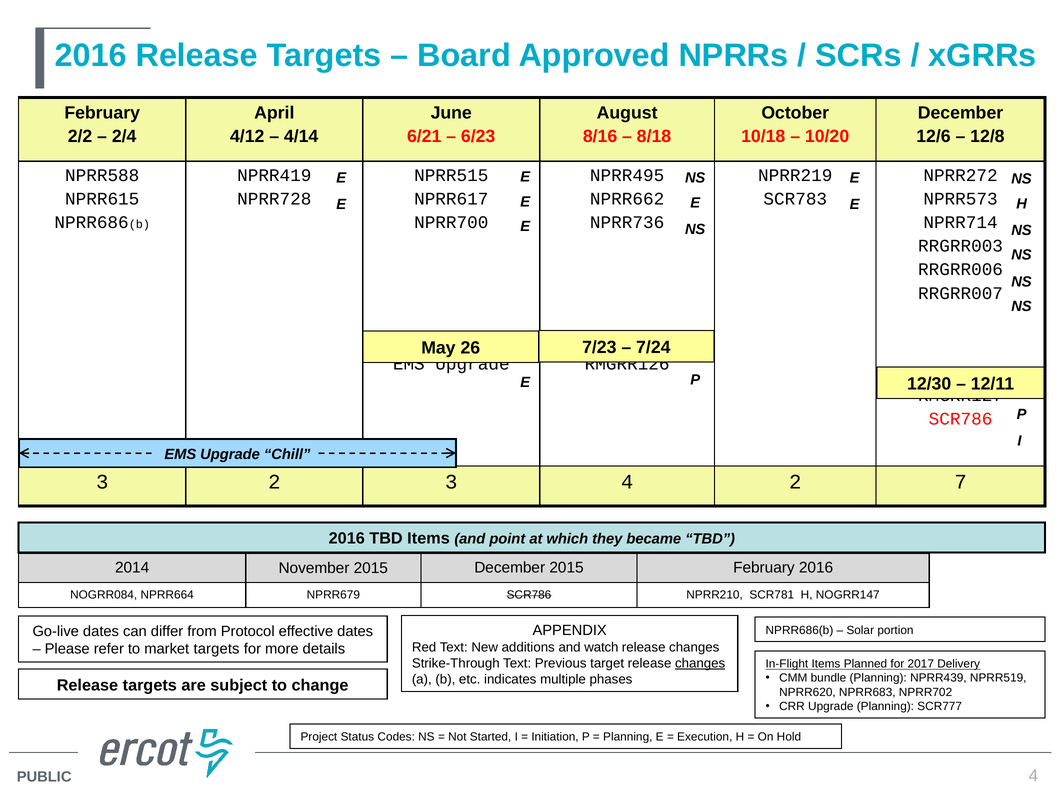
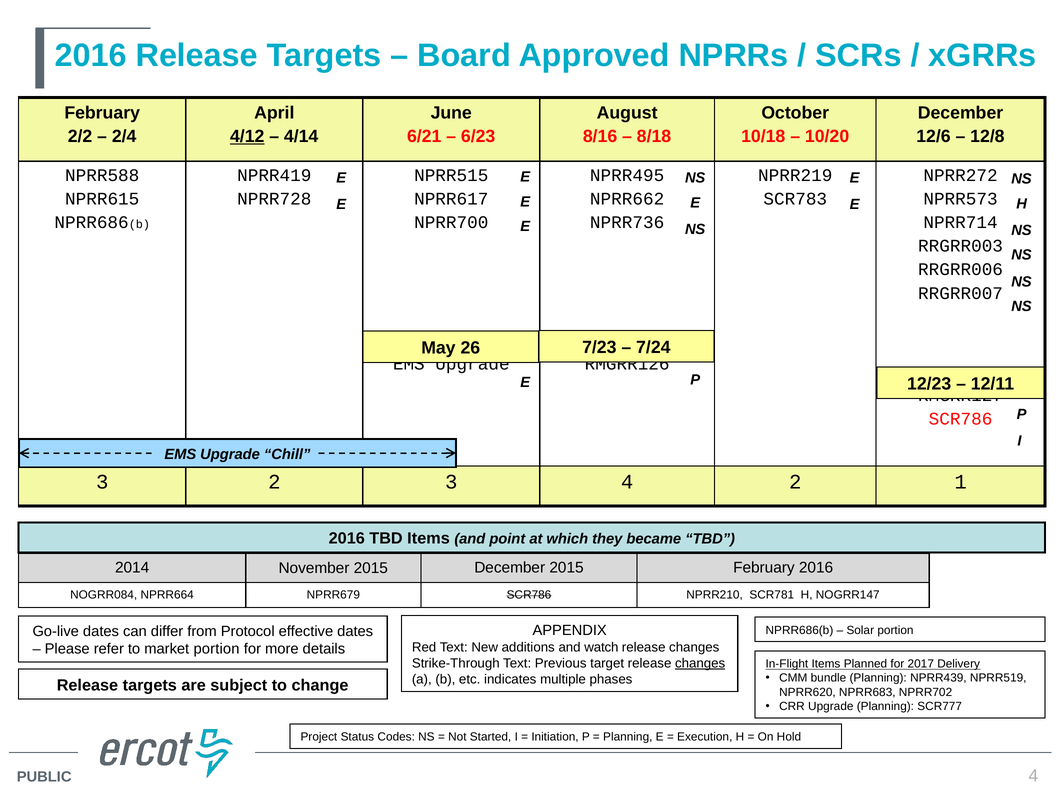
4/12 underline: none -> present (247, 136)
12/30: 12/30 -> 12/23 (929, 384)
7: 7 -> 1 (961, 481)
market targets: targets -> portion (217, 648)
